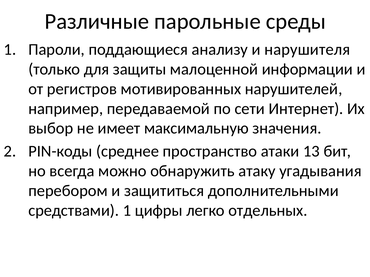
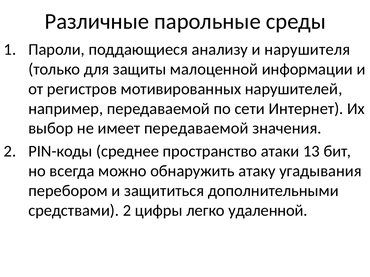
имеет максимальную: максимальную -> передаваемой (196, 129)
средствами 1: 1 -> 2 (127, 211)
отдельных: отдельных -> удаленной (268, 211)
